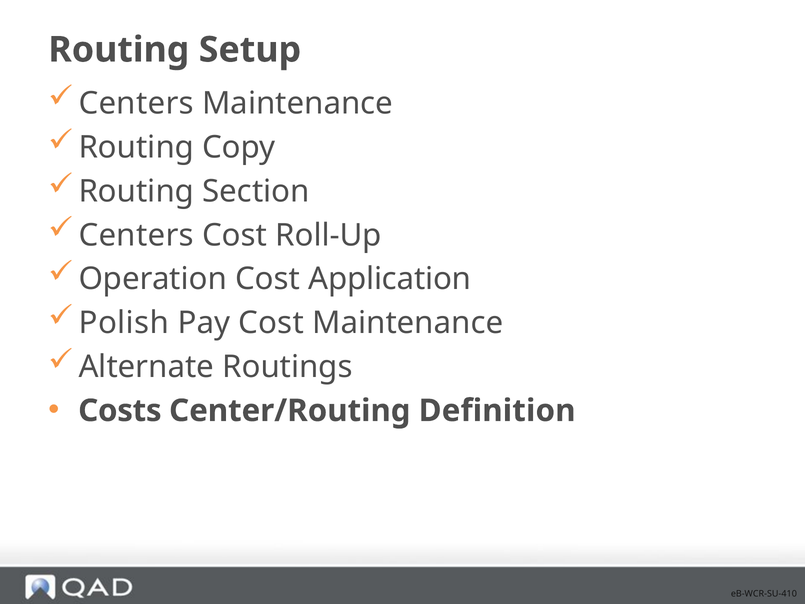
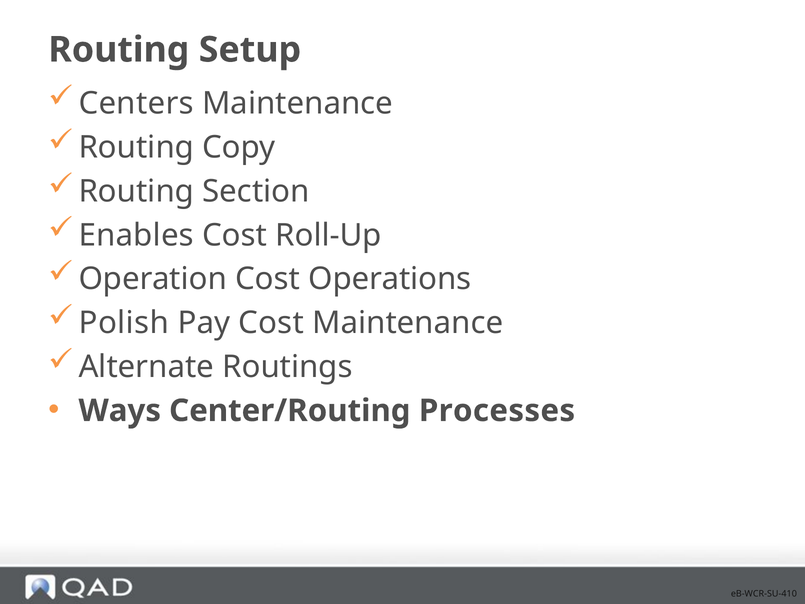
Centers: Centers -> Enables (136, 235)
Application: Application -> Operations (390, 279)
Costs: Costs -> Ways (120, 411)
Definition: Definition -> Processes (497, 411)
